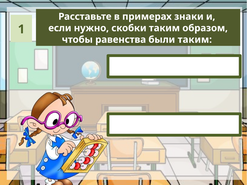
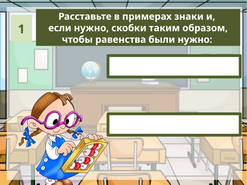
были таким: таким -> нужно (195, 40)
